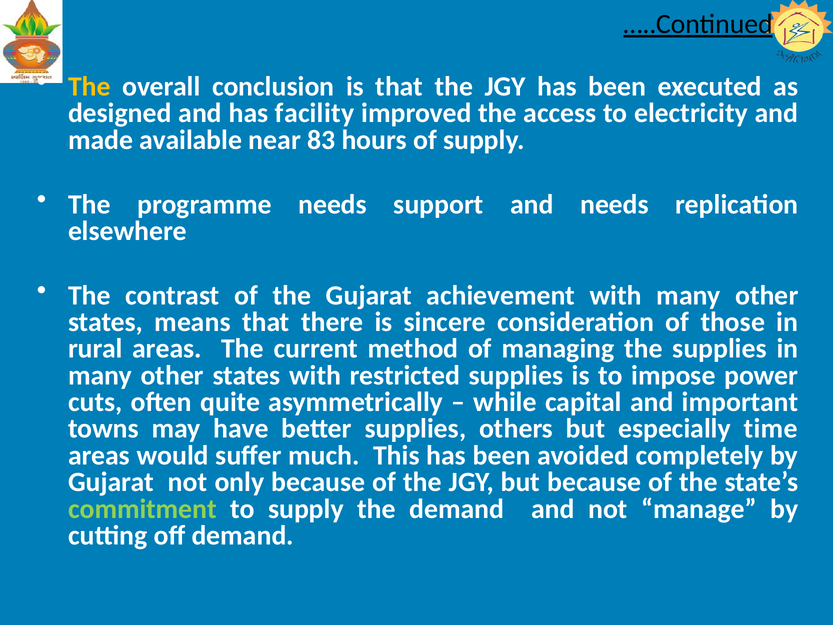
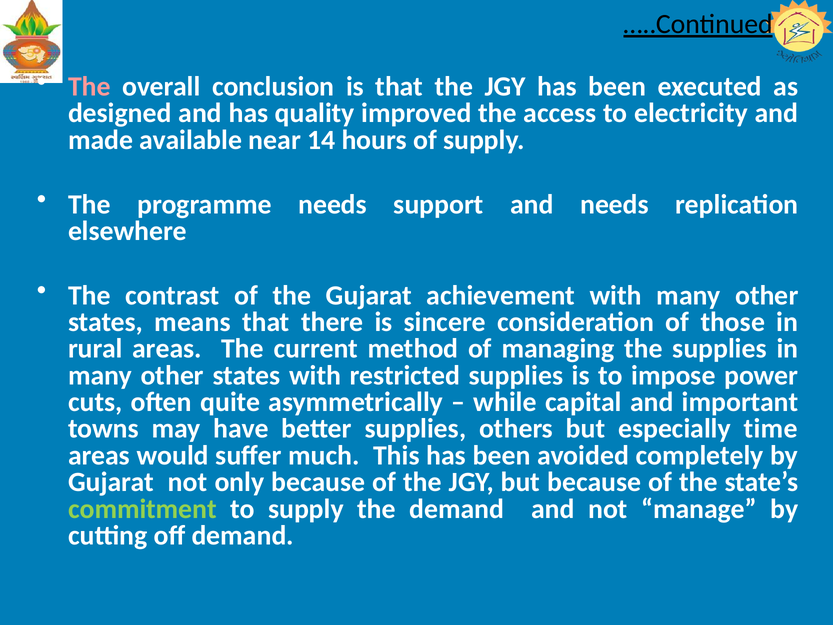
The colour: yellow -> pink (89, 87)
facility: facility -> quality (315, 113)
83: 83 -> 14 (321, 140)
